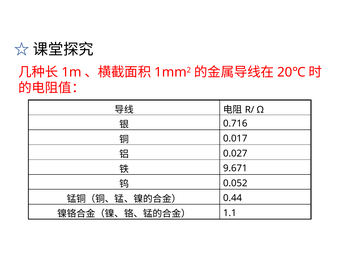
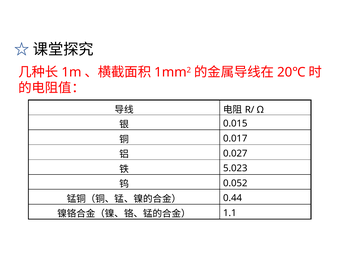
0.716: 0.716 -> 0.015 (235, 124)
9.671: 9.671 -> 5.023 (235, 169)
